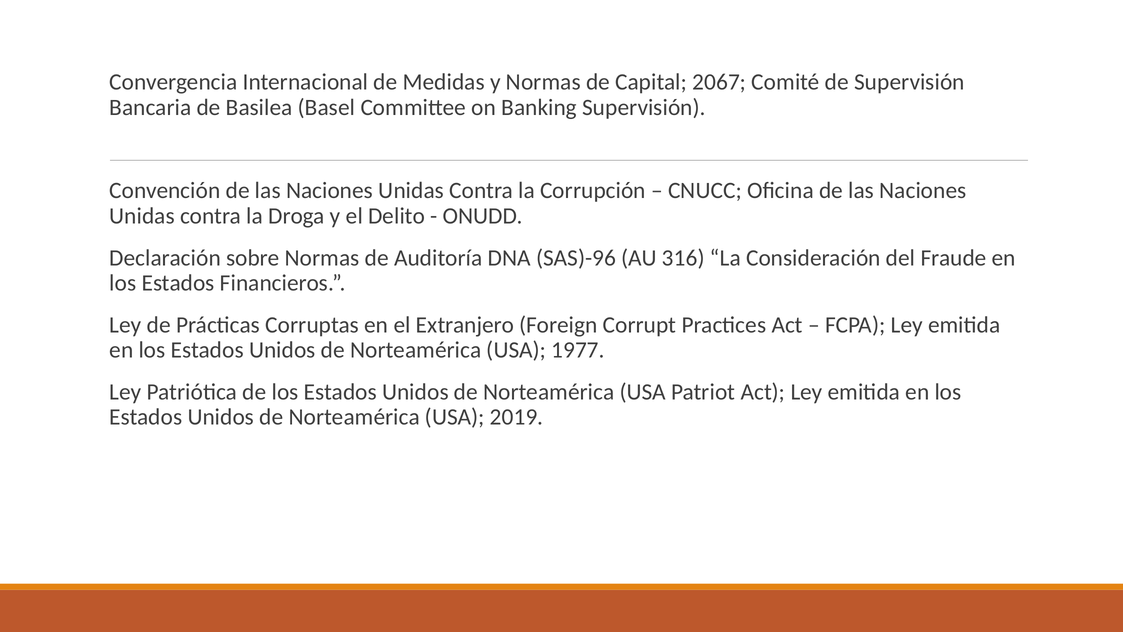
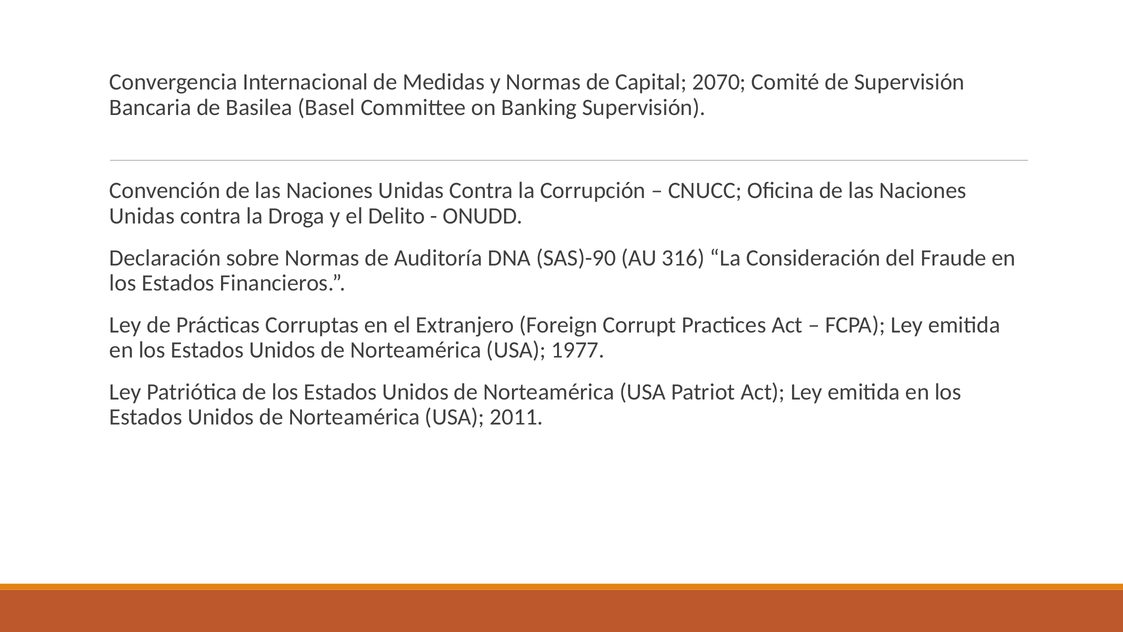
2067: 2067 -> 2070 (719, 82)
SAS)-96: SAS)-96 -> SAS)-90 (576, 258)
2019: 2019 -> 2011 (517, 417)
